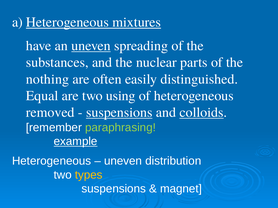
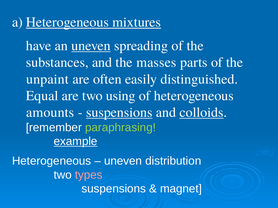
nuclear: nuclear -> masses (156, 63)
nothing: nothing -> unpaint (47, 79)
removed: removed -> amounts (50, 113)
types colour: yellow -> pink (89, 175)
